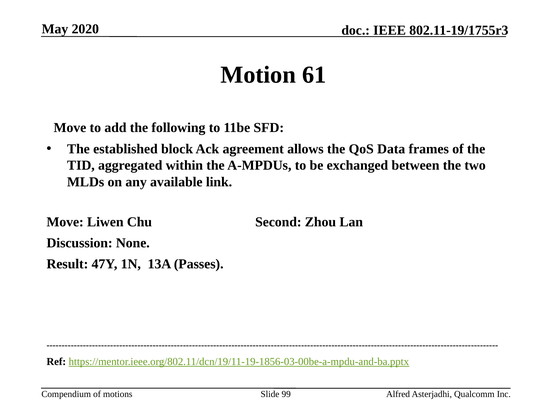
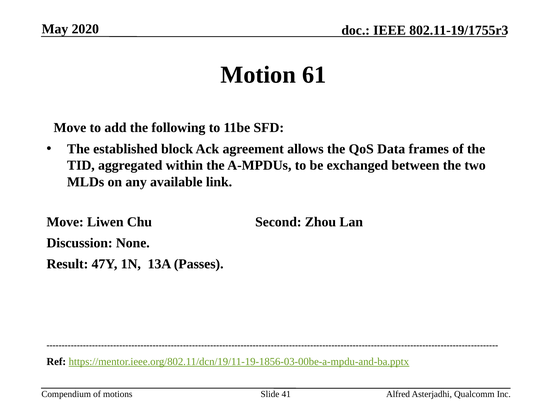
99: 99 -> 41 (286, 393)
